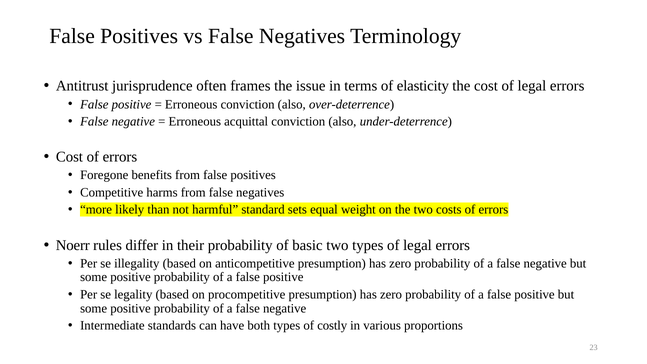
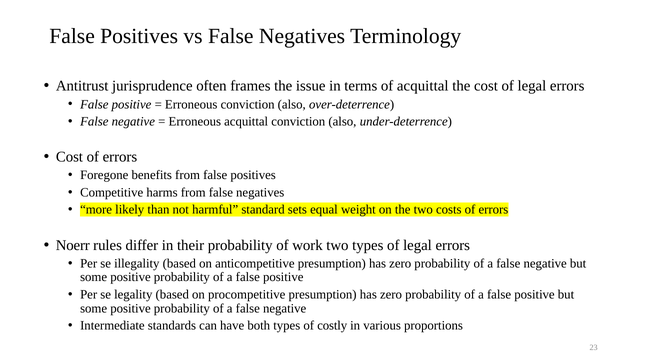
of elasticity: elasticity -> acquittal (423, 86)
basic: basic -> work (307, 245)
